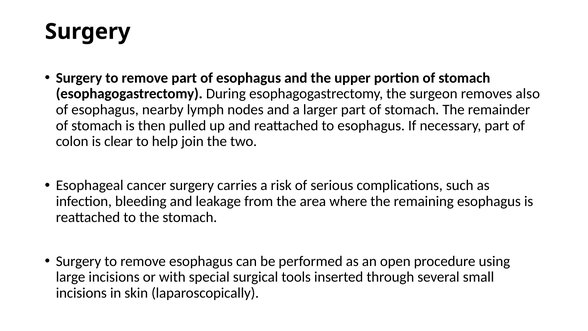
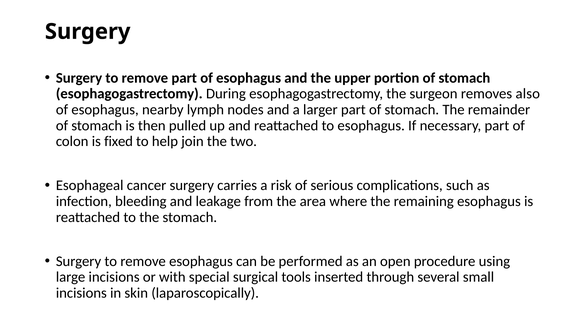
clear: clear -> fixed (119, 141)
